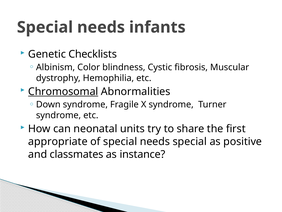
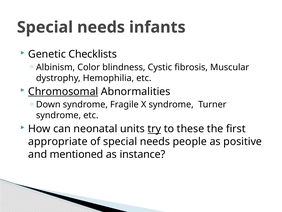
try underline: none -> present (154, 129)
share: share -> these (191, 129)
needs special: special -> people (190, 141)
classmates: classmates -> mentioned (77, 154)
